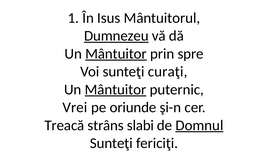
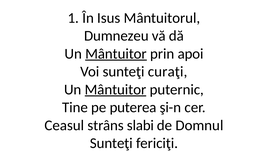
Dumnezeu underline: present -> none (116, 36)
spre: spre -> apoi (191, 54)
Vrei: Vrei -> Tine (75, 107)
oriunde: oriunde -> puterea (133, 107)
Treacă: Treacă -> Ceasul (64, 125)
Domnul underline: present -> none (199, 125)
